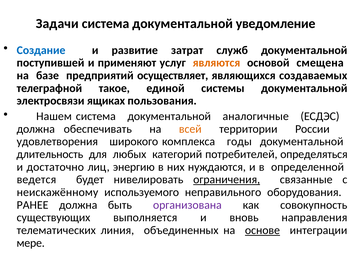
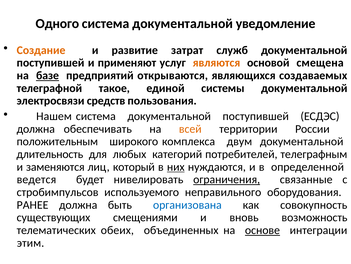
Задачи: Задачи -> Одного (57, 24)
Создание colour: blue -> orange (41, 50)
базе underline: none -> present (48, 75)
осуществляет: осуществляет -> открываются (173, 75)
ящиках: ящиках -> средств (106, 101)
система документальной аналогичные: аналогичные -> поступившей (256, 116)
удовлетворения: удовлетворения -> положительным (57, 141)
годы: годы -> двум (239, 141)
определяться: определяться -> телеграфным (314, 154)
достаточно: достаточно -> заменяются (55, 166)
энергию: энергию -> который (134, 166)
них underline: none -> present (176, 166)
неискажённому: неискажённому -> стробимпульсов (58, 192)
организована colour: purple -> blue (187, 204)
выполняется: выполняется -> смещениями (145, 217)
направления: направления -> возможность (314, 217)
линия: линия -> обеих (117, 230)
мере: мере -> этим (31, 242)
